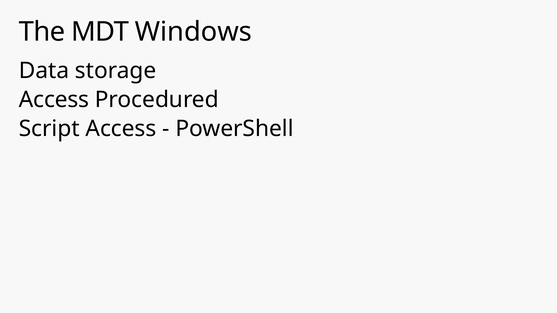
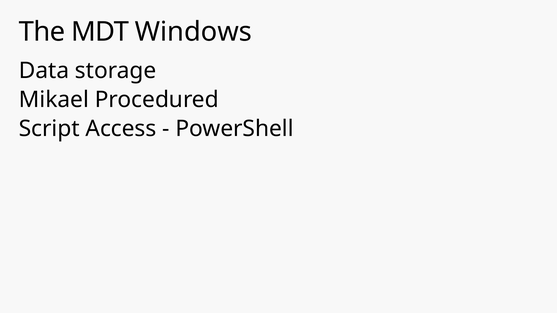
Access: Access -> Mikael (54, 100)
